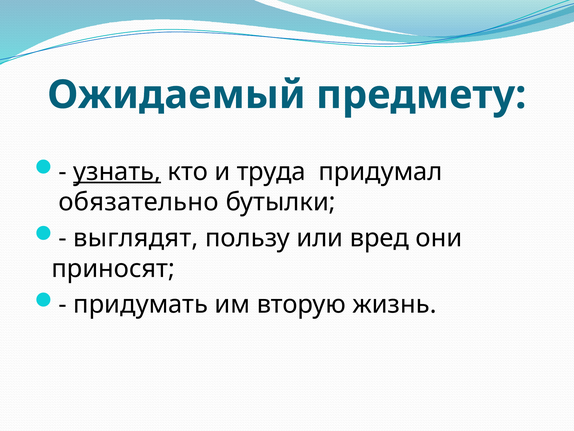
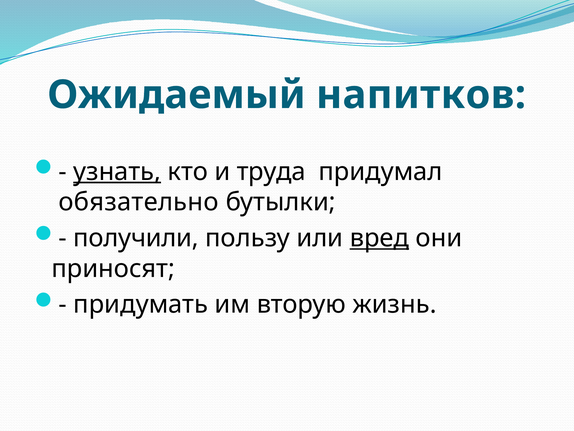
предмету: предмету -> напитков (421, 95)
выглядят: выглядят -> получили (136, 238)
вред underline: none -> present (379, 238)
